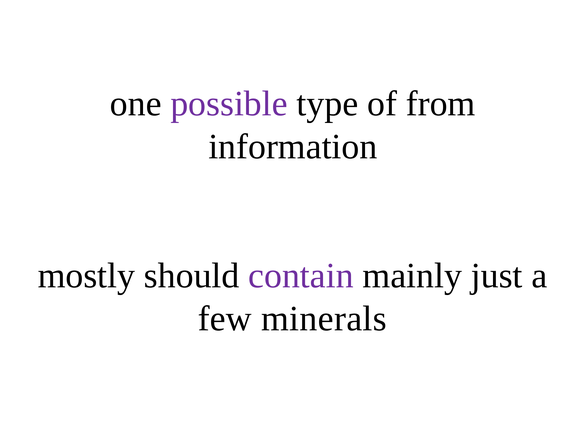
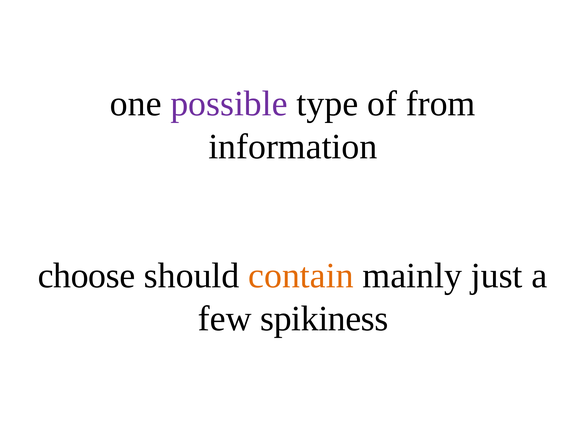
mostly: mostly -> choose (87, 276)
contain colour: purple -> orange (301, 276)
minerals: minerals -> spikiness (324, 319)
